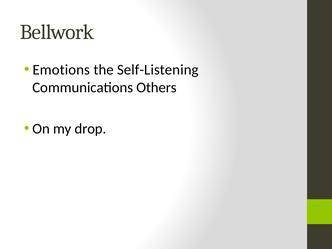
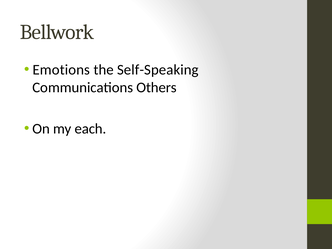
Self-Listening: Self-Listening -> Self-Speaking (158, 70)
drop: drop -> each (90, 129)
